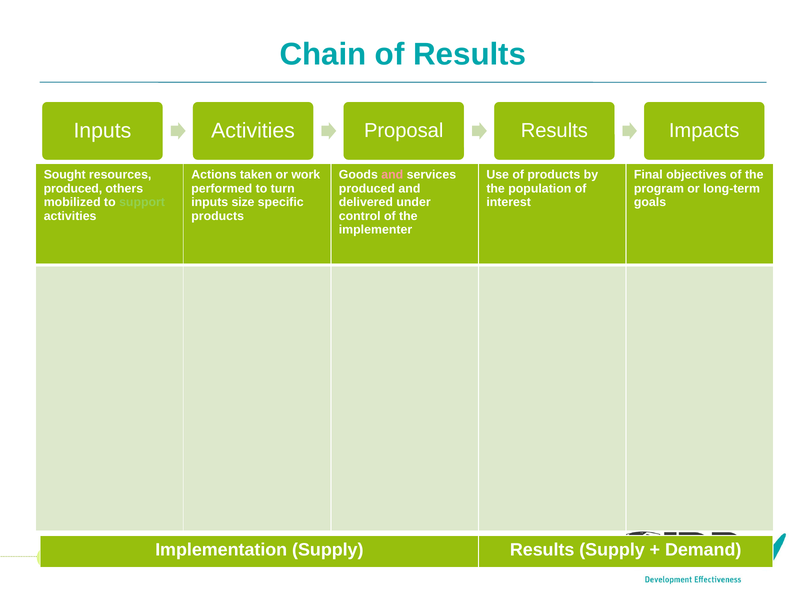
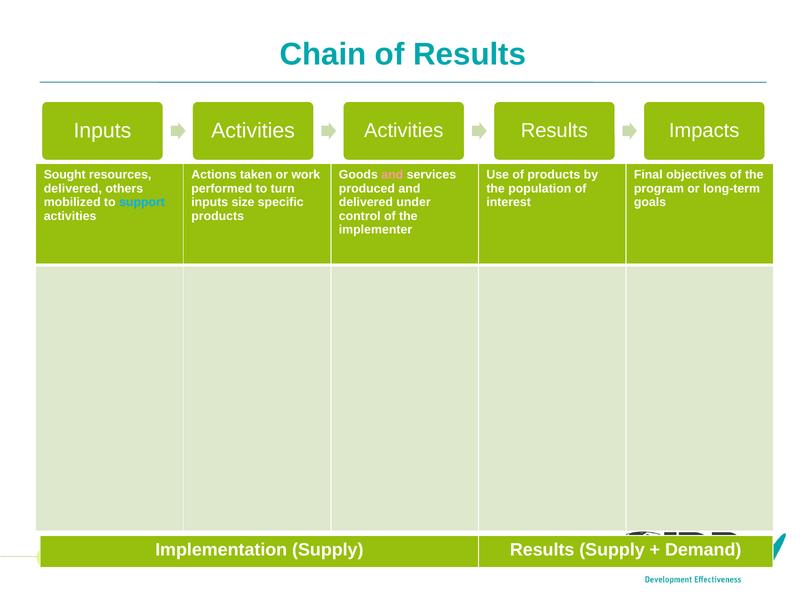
Activities Proposal: Proposal -> Activities (404, 131)
produced: produced -> delivered (73, 188)
support colour: light green -> light blue (142, 202)
